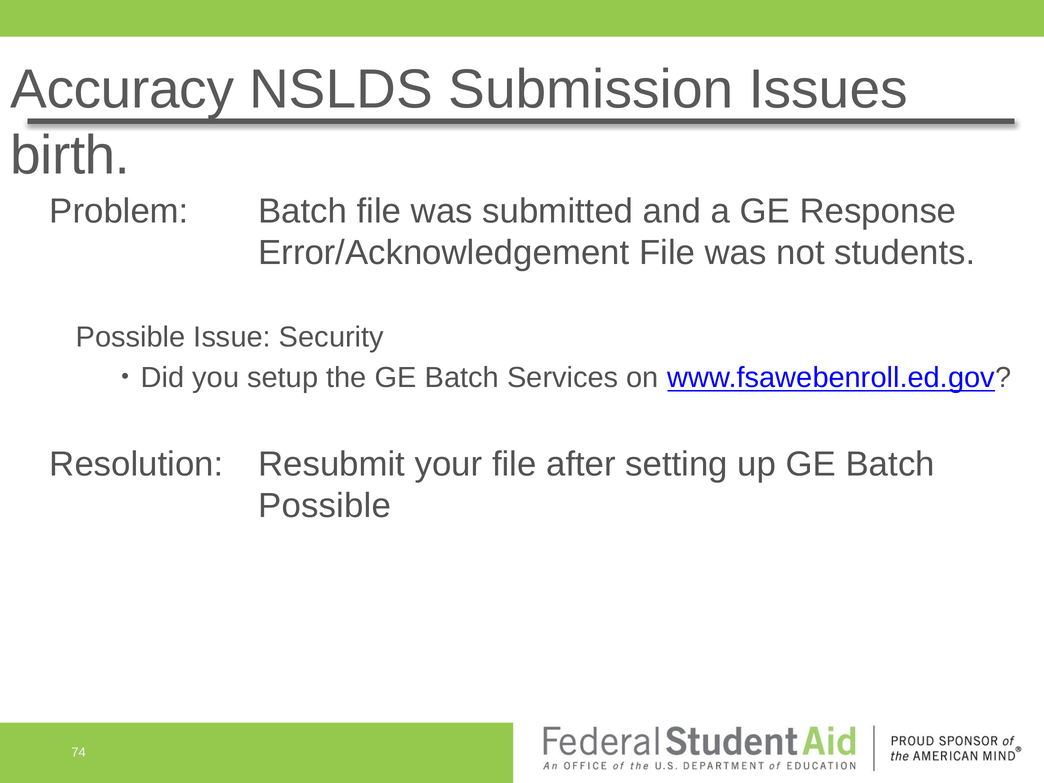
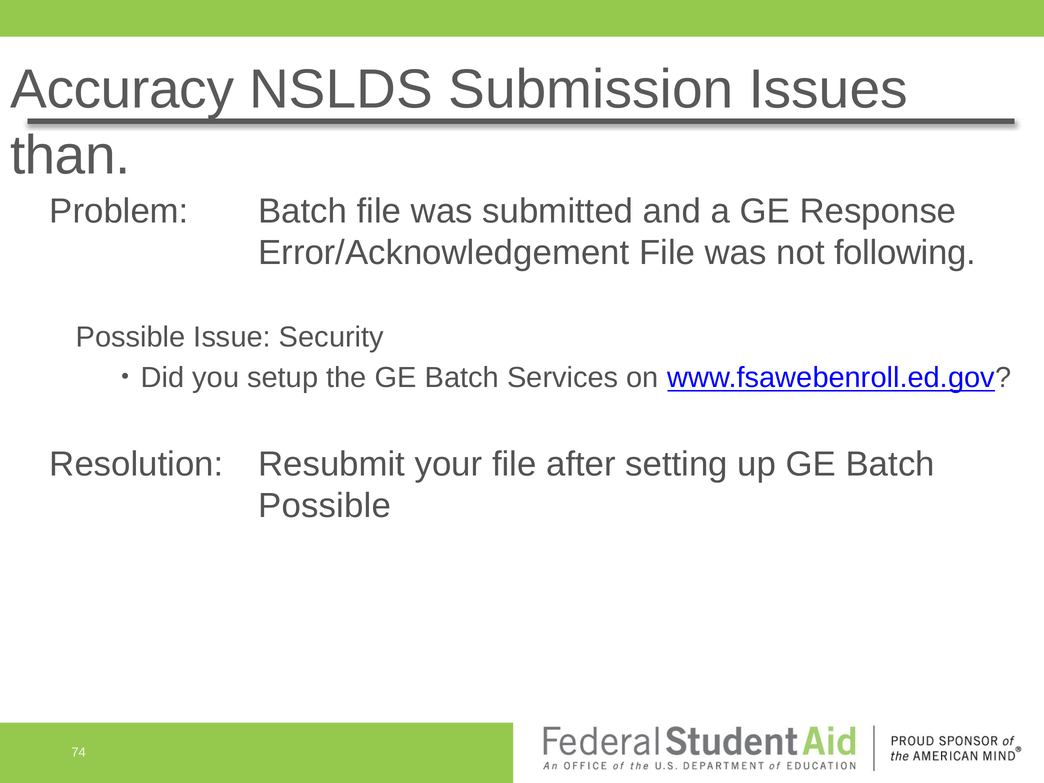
birth: birth -> than (70, 156)
students: students -> following (905, 253)
